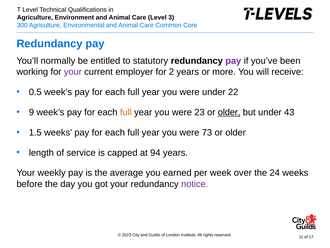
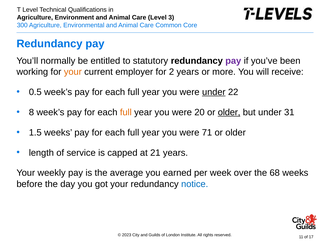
your colour: purple -> orange (73, 72)
under underline: none -> present (214, 92)
9: 9 -> 8 (31, 112)
23: 23 -> 20 (200, 112)
43: 43 -> 31 (289, 112)
73: 73 -> 71 (207, 132)
94: 94 -> 21 (155, 152)
24: 24 -> 68 (275, 173)
notice colour: purple -> blue (195, 184)
